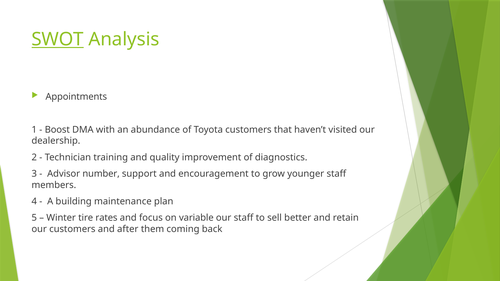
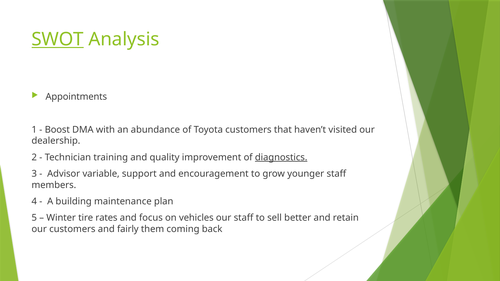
diagnostics underline: none -> present (281, 157)
number: number -> variable (101, 174)
variable: variable -> vehicles (196, 218)
after: after -> fairly (128, 229)
